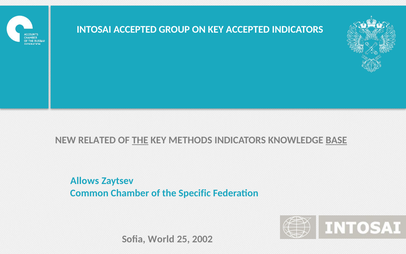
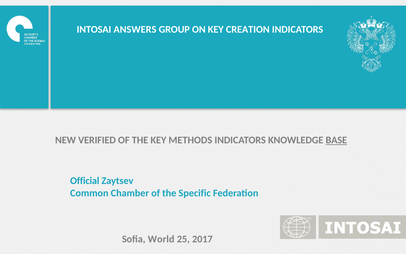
INTOSAI ACCEPTED: ACCEPTED -> ANSWERS (135, 29)
KEY ACCEPTED: ACCEPTED -> CREATION (248, 29)
RELATED: RELATED -> VERIFIED (97, 140)
THE underline: present -> none (140, 140)
Allows: Allows -> Official (85, 181)
2002: 2002 -> 2017 (202, 239)
